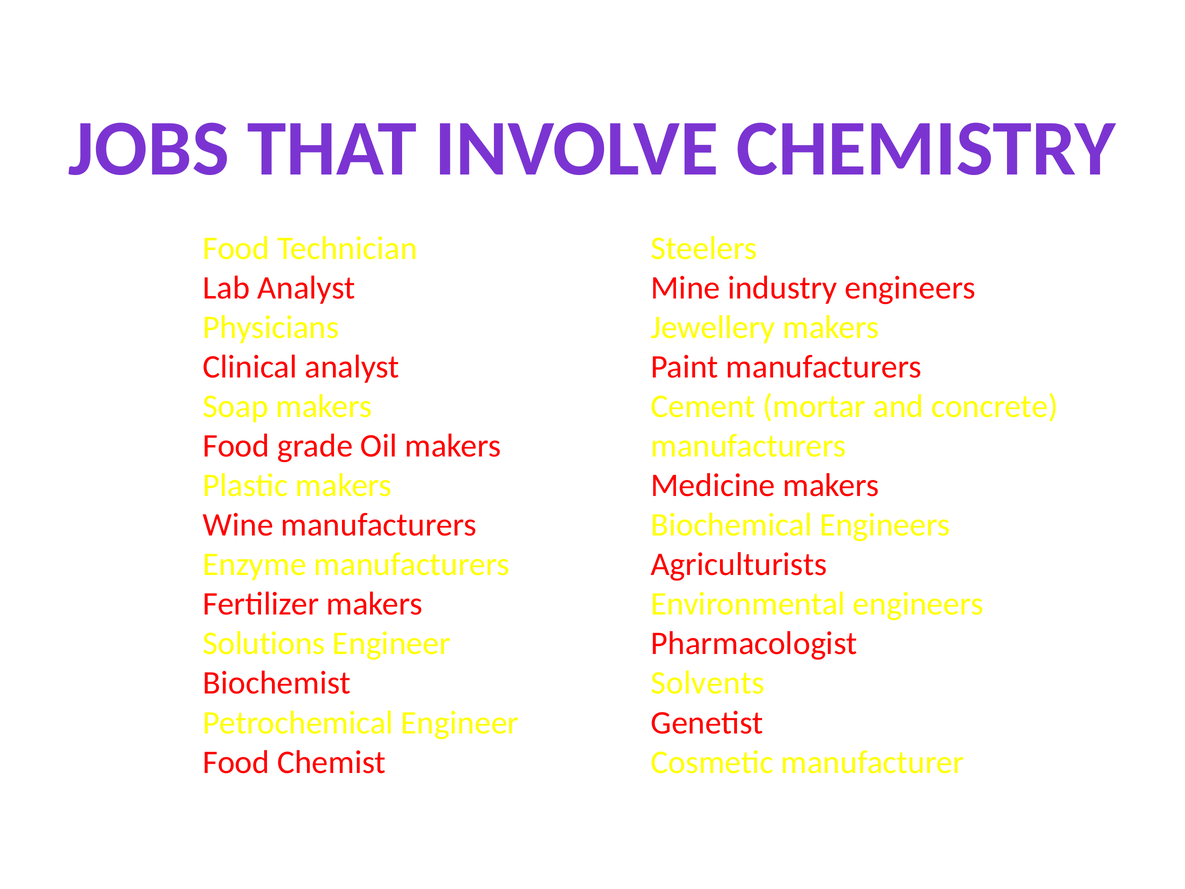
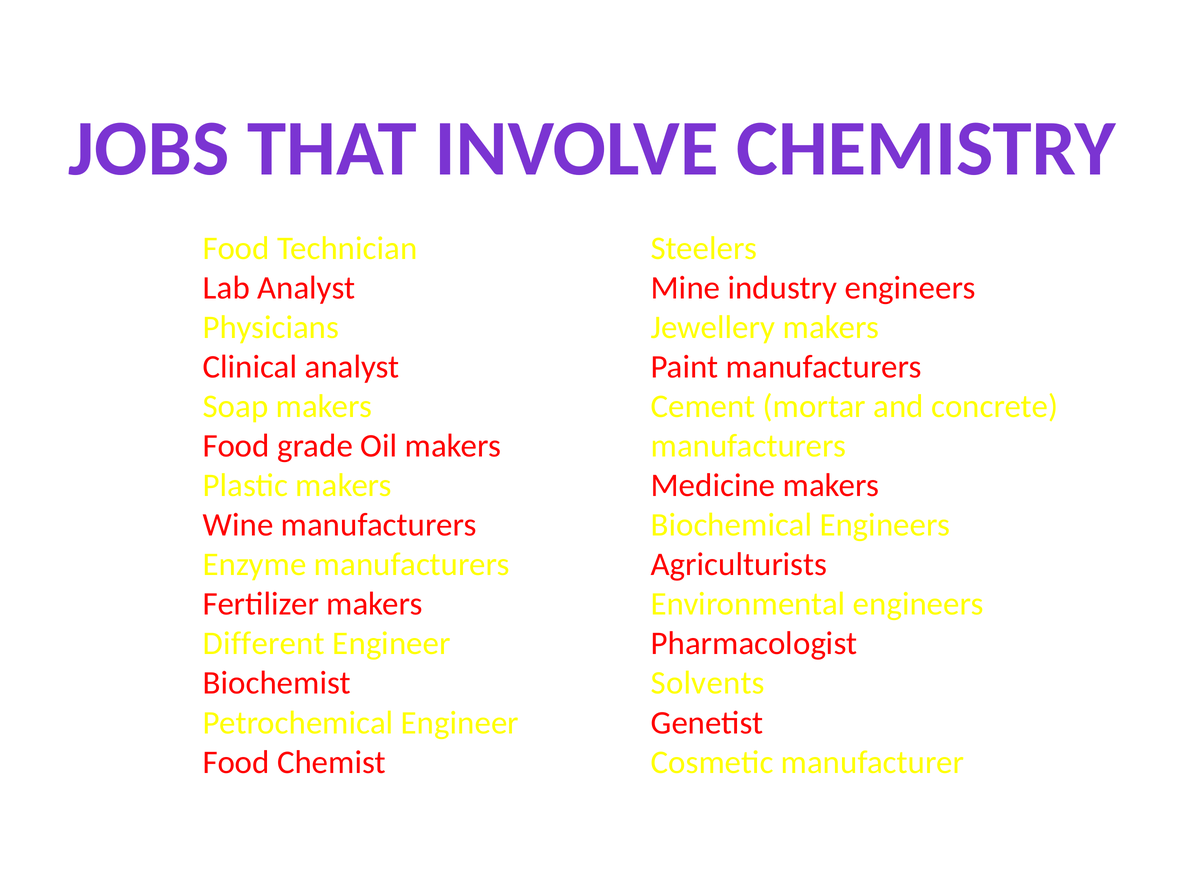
Solutions: Solutions -> Different (264, 643)
